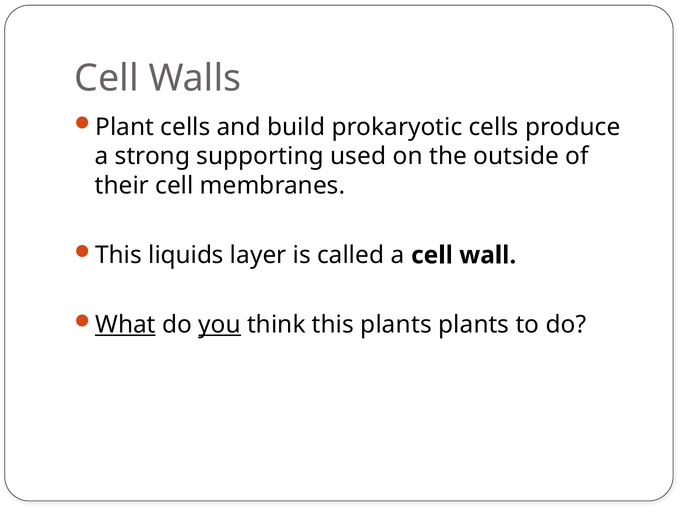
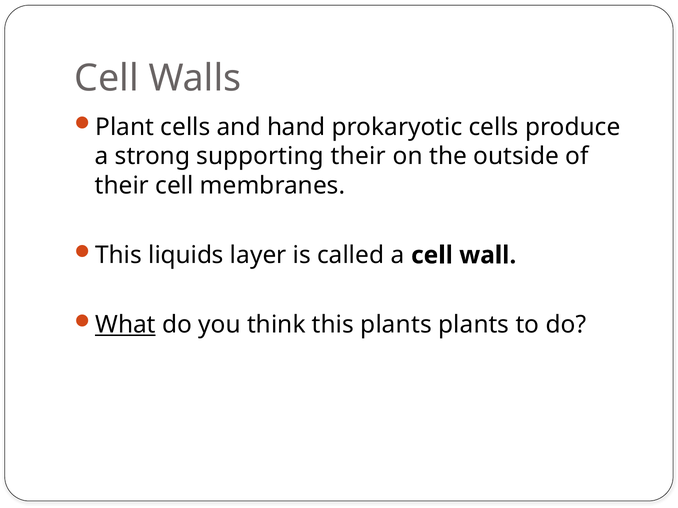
build: build -> hand (296, 127)
supporting used: used -> their (358, 156)
you underline: present -> none (220, 325)
